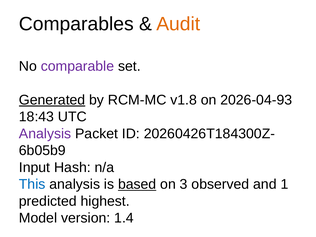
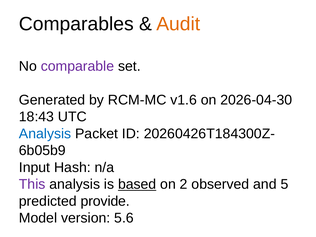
Generated underline: present -> none (52, 100)
v1.8: v1.8 -> v1.6 (184, 100)
2026-04-93: 2026-04-93 -> 2026-04-30 (256, 100)
Analysis colour: purple -> blue (45, 134)
This colour: blue -> purple (32, 184)
3: 3 -> 2 (184, 184)
1: 1 -> 5 (284, 184)
highest: highest -> provide (105, 201)
1.4: 1.4 -> 5.6 (124, 218)
